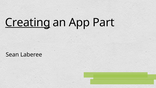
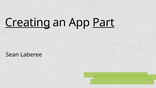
Part underline: none -> present (103, 22)
